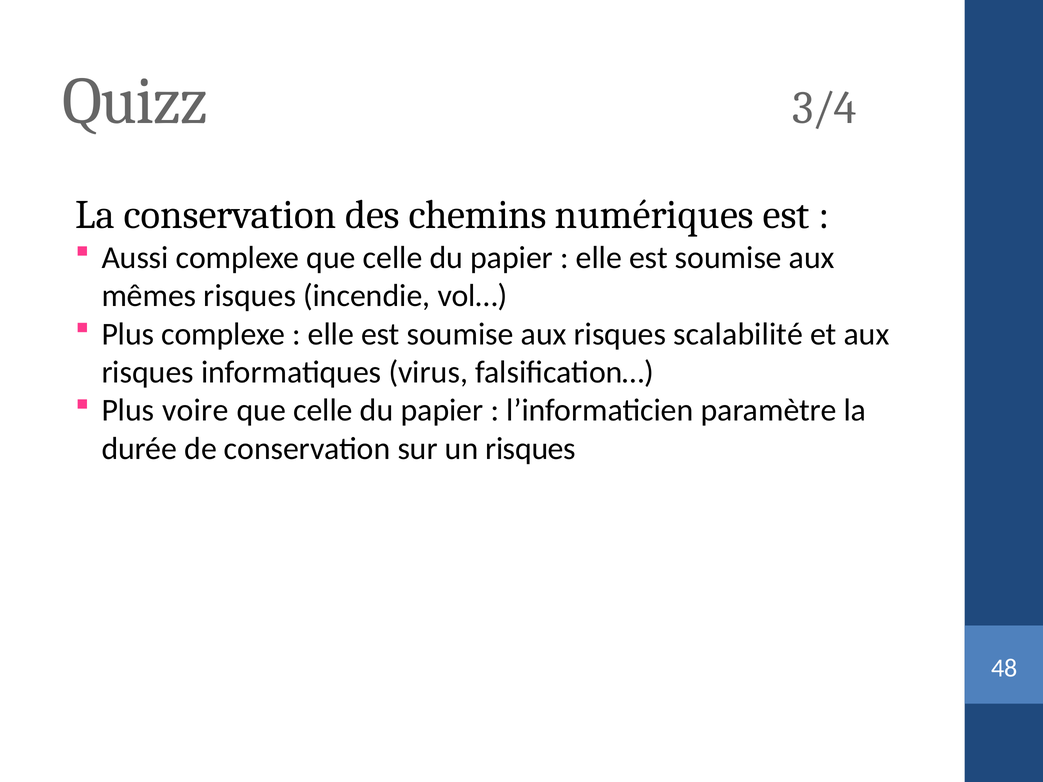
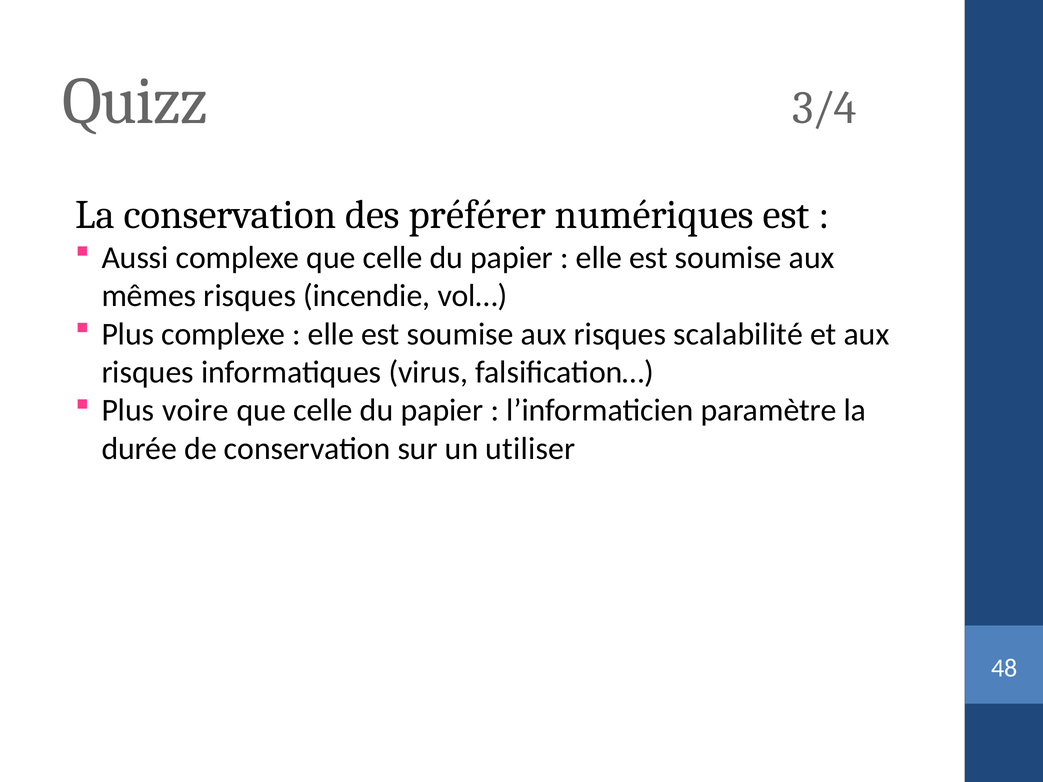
chemins: chemins -> préférer (477, 215)
un risques: risques -> utiliser (530, 449)
